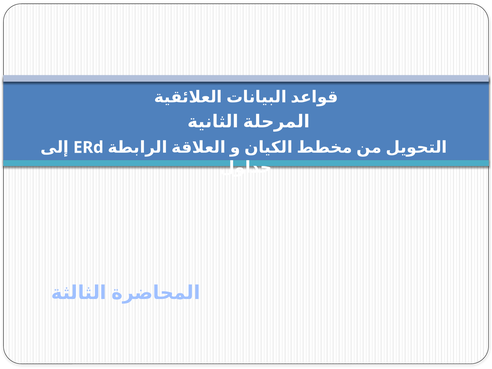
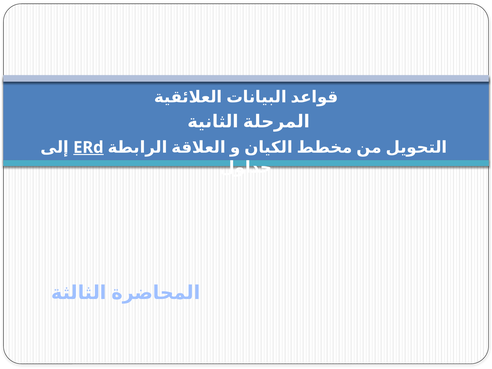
ERd underline: none -> present (88, 147)
